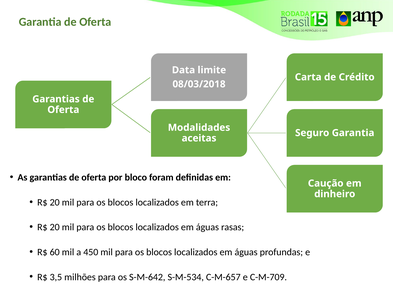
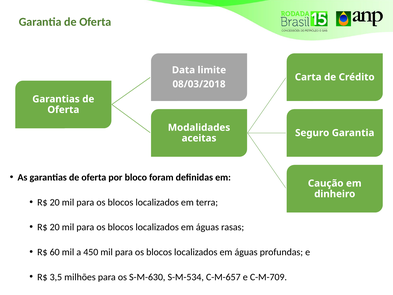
S-M-642: S-M-642 -> S-M-630 (147, 277)
